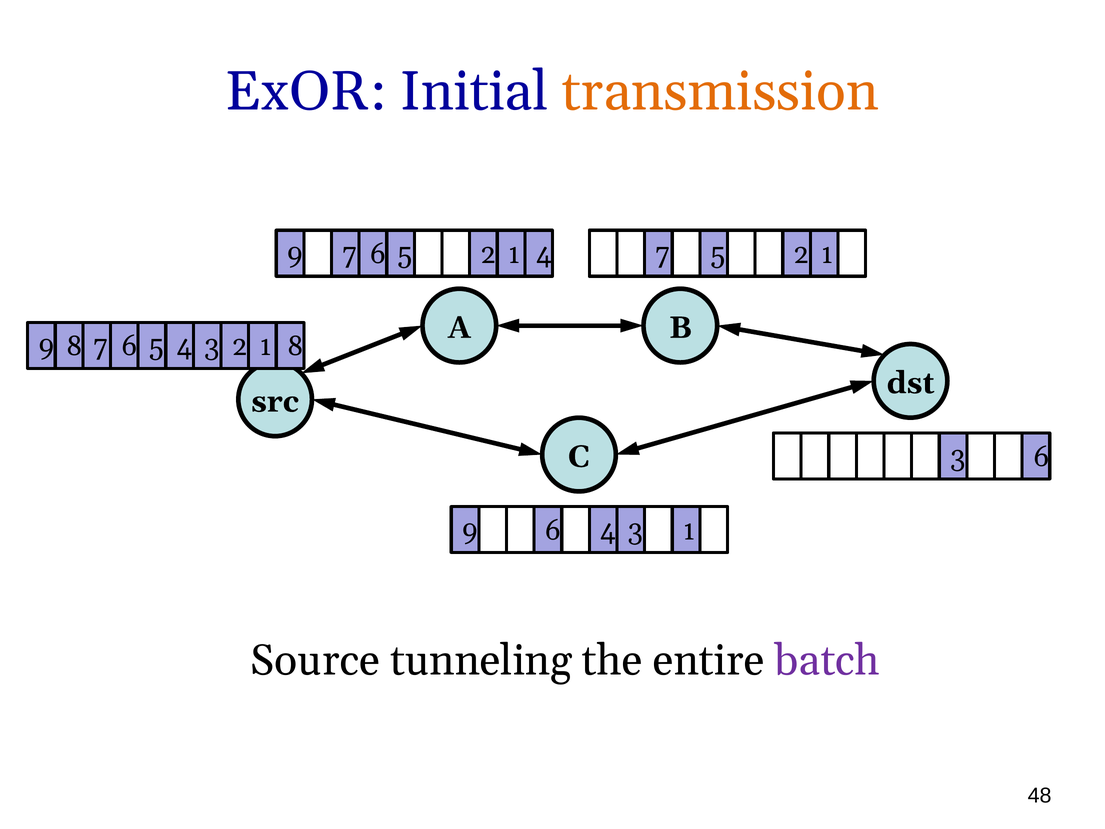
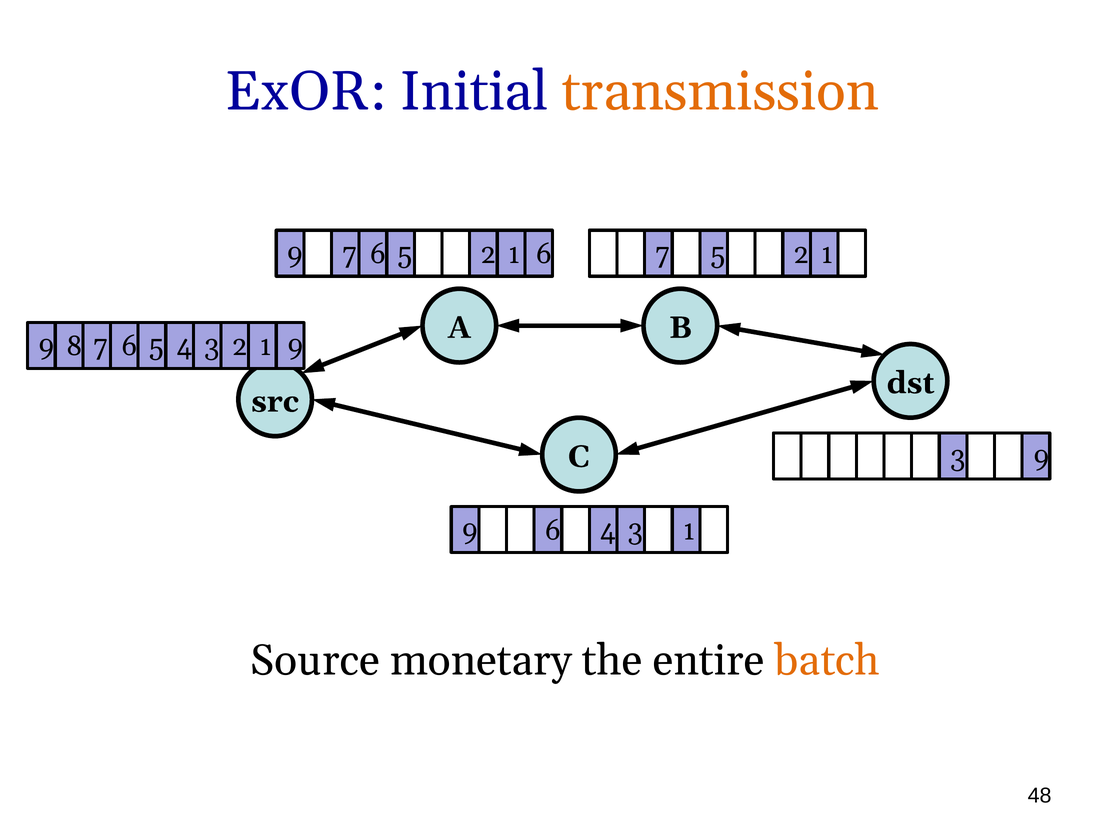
4: 4 -> 6 (544, 254)
8: 8 -> 9 (296, 346)
6: 6 -> 9 (1041, 457)
tunneling: tunneling -> monetary (481, 660)
batch colour: purple -> orange (827, 660)
